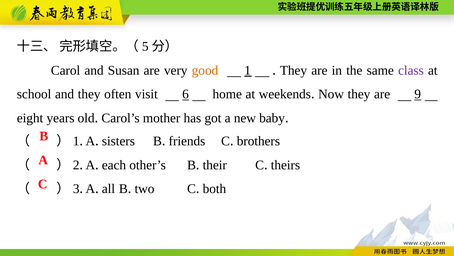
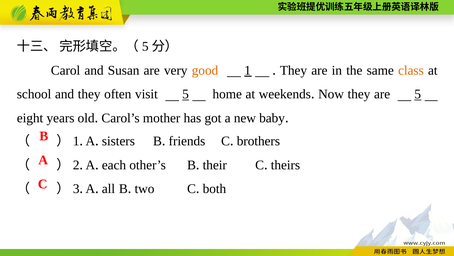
class colour: purple -> orange (411, 70)
visit 6: 6 -> 5 (186, 94)
are 9: 9 -> 5 (418, 94)
